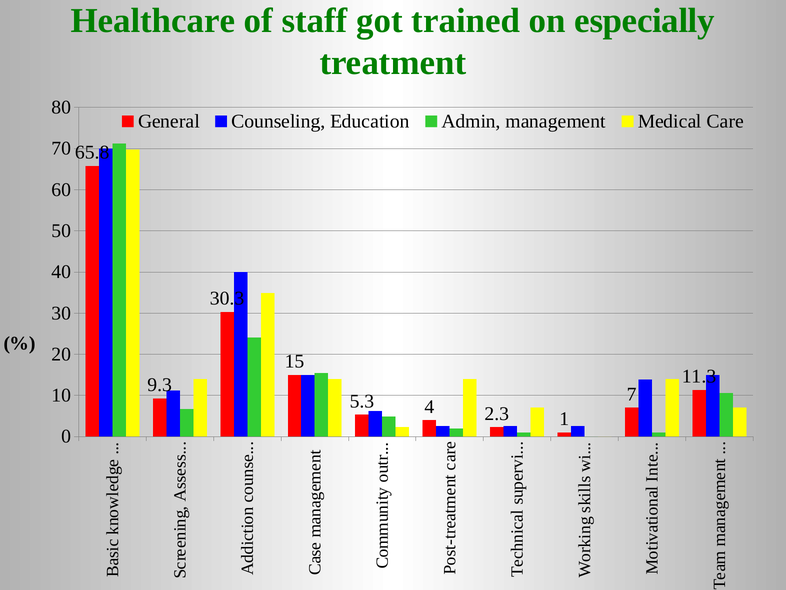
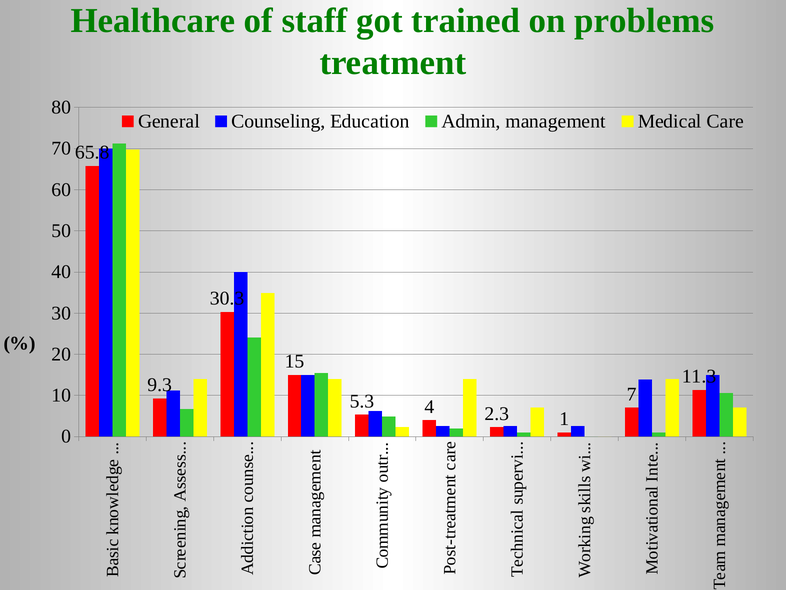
especially: especially -> problems (644, 21)
